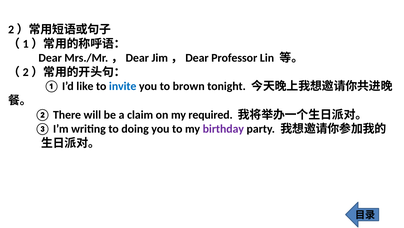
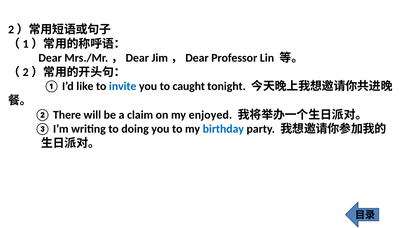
brown: brown -> caught (189, 86)
required: required -> enjoyed (210, 114)
birthday colour: purple -> blue (223, 129)
